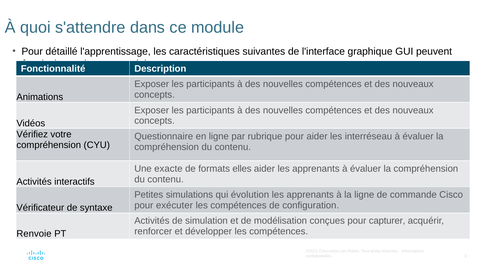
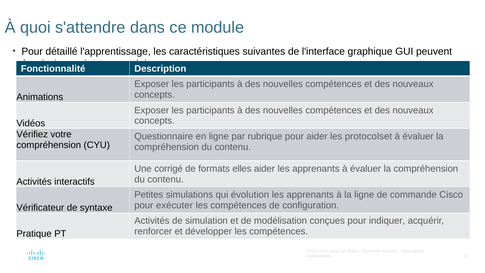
interréseau: interréseau -> protocolset (368, 136)
exacte: exacte -> corrigé (169, 169)
capturer: capturer -> indiquer (387, 221)
Renvoie: Renvoie -> Pratique (34, 234)
